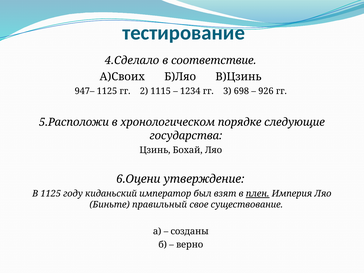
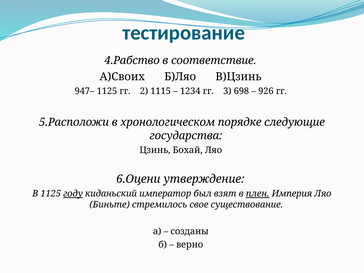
4.Сделало: 4.Сделало -> 4.Рабство (132, 60)
году underline: none -> present (73, 194)
правильный: правильный -> стремилось (160, 205)
